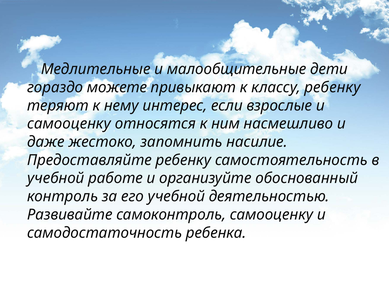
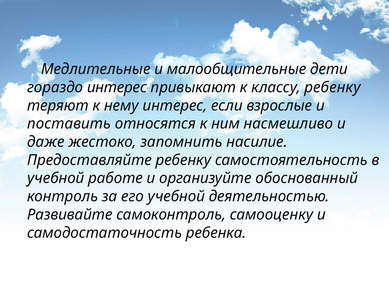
гораздо можете: можете -> интерес (117, 87)
самооценку: самооценку -> поставить (69, 124)
